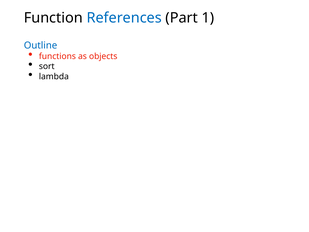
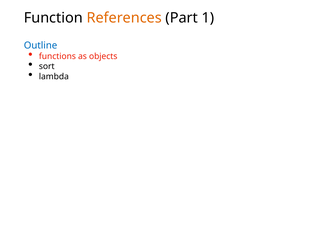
References colour: blue -> orange (124, 18)
